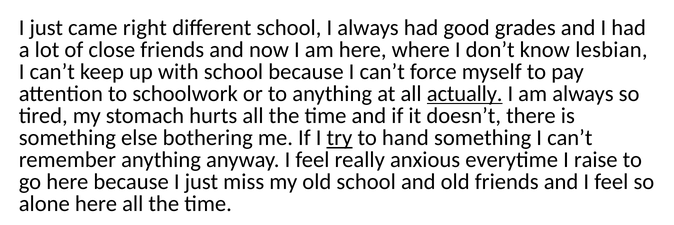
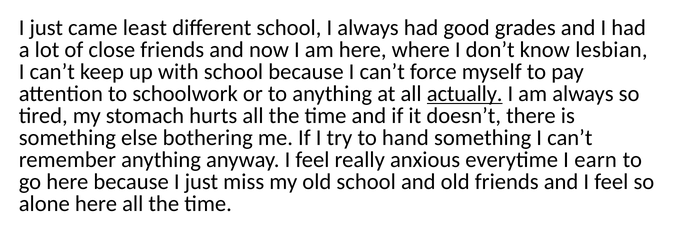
right: right -> least (145, 28)
try underline: present -> none (339, 138)
raise: raise -> earn (596, 160)
